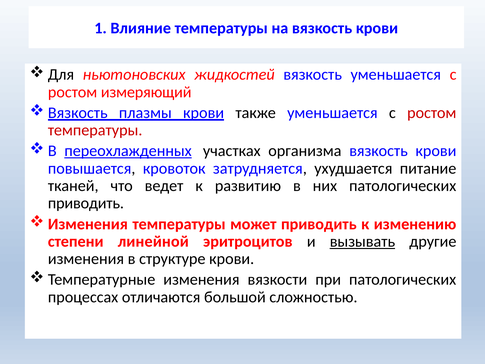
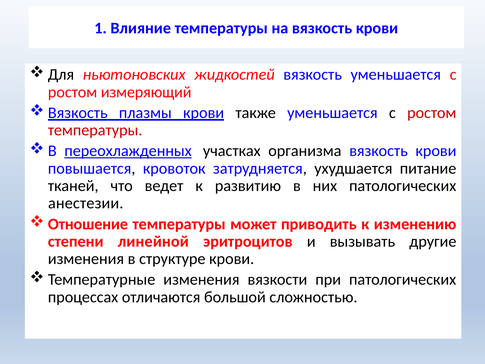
приводить: приводить -> анестезии (86, 203)
Изменения: Изменения -> Отношение (88, 224)
вызывать underline: present -> none (362, 241)
